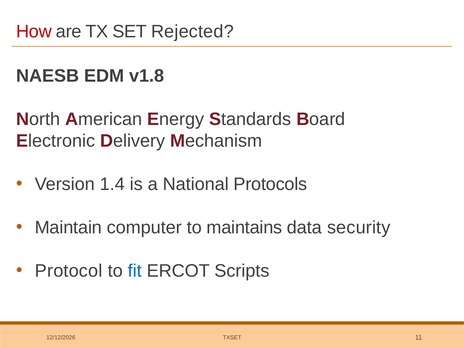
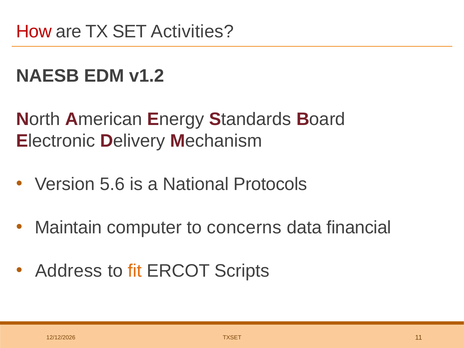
Rejected: Rejected -> Activities (192, 31)
v1.8: v1.8 -> v1.2 (147, 76)
1.4: 1.4 -> 5.6 (112, 184)
maintains: maintains -> concerns (244, 227)
security: security -> financial (359, 227)
Protocol: Protocol -> Address (69, 271)
fit colour: blue -> orange (135, 271)
